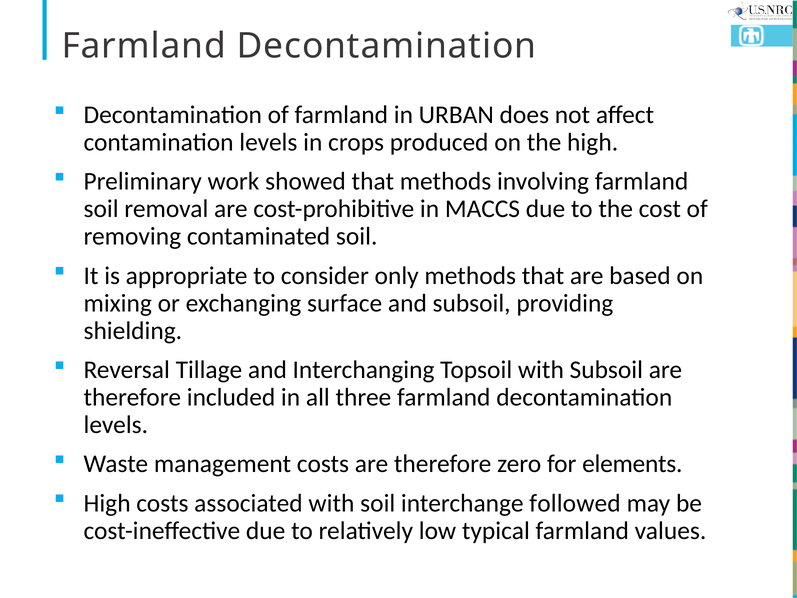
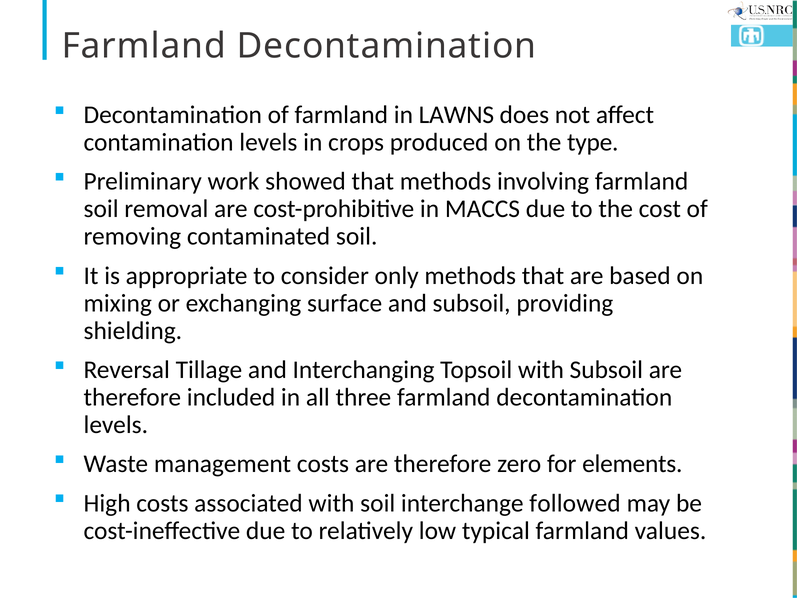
URBAN: URBAN -> LAWNS (456, 115)
the high: high -> type (593, 142)
